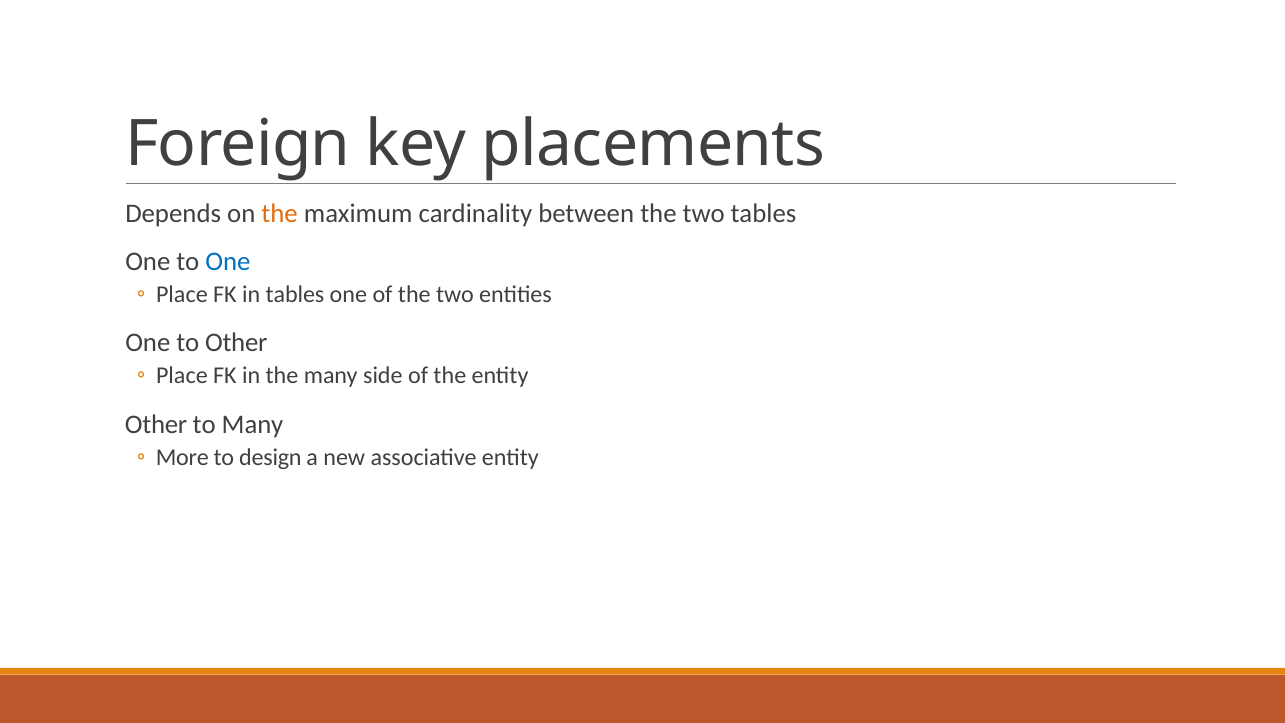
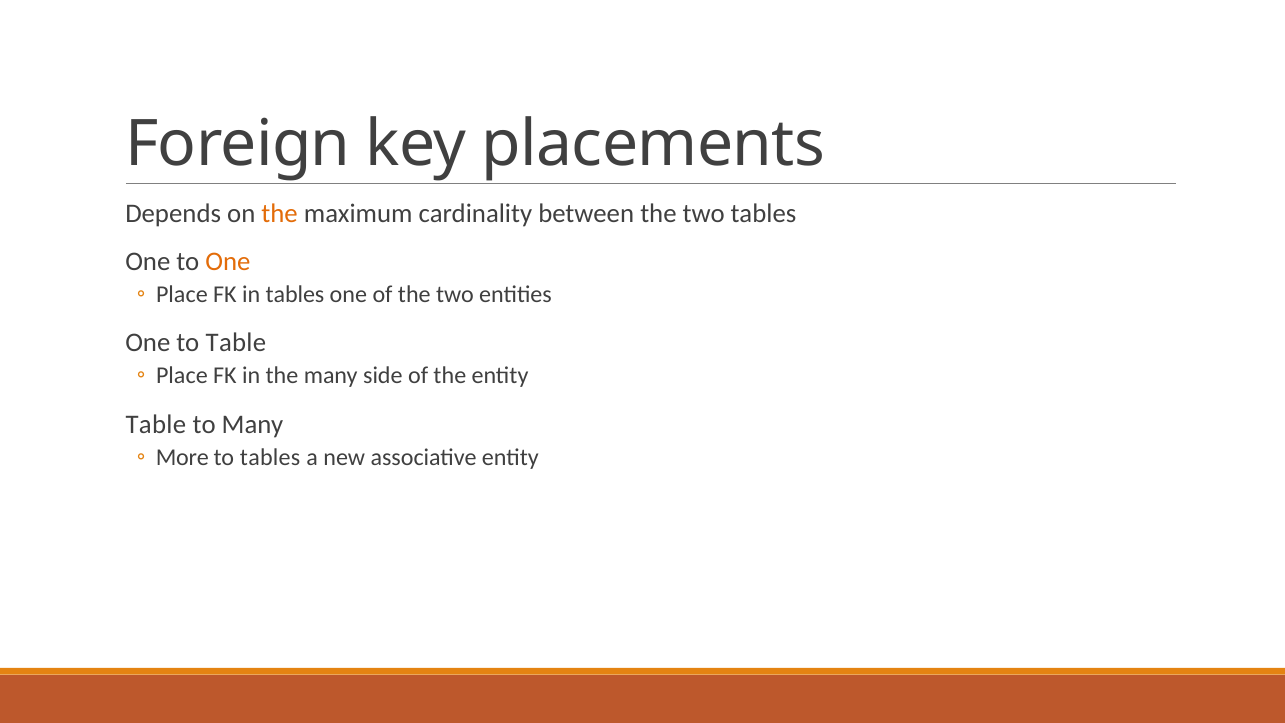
One colour: blue -> orange (228, 261)
to Other: Other -> Table (236, 343)
Other: Other -> Table (156, 425)
to design: design -> tables (270, 458)
